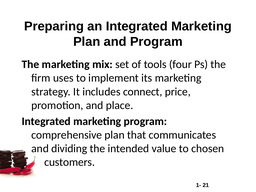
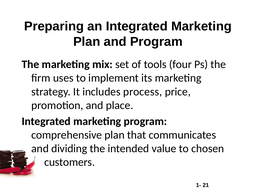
connect: connect -> process (143, 92)
